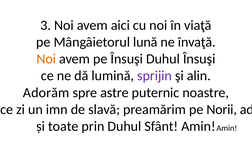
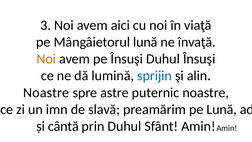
sprijin colour: purple -> blue (155, 76)
Adorăm: Adorăm -> Noastre (46, 92)
pe Norii: Norii -> Lună (222, 109)
toate: toate -> cântă (63, 126)
